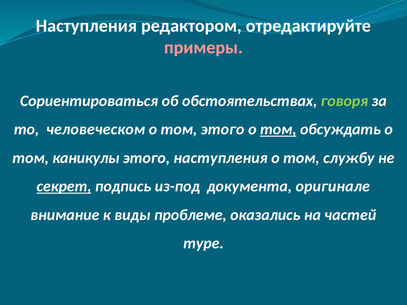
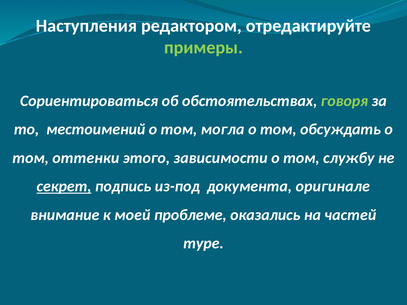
примеры colour: pink -> light green (203, 48)
человеческом: человеческом -> местоимений (96, 130)
том этого: этого -> могла (223, 130)
том underline: present -> none (278, 130)
каникулы: каникулы -> оттенки (86, 158)
этого наступления: наступления -> зависимости (221, 158)
виды: виды -> моей (132, 215)
